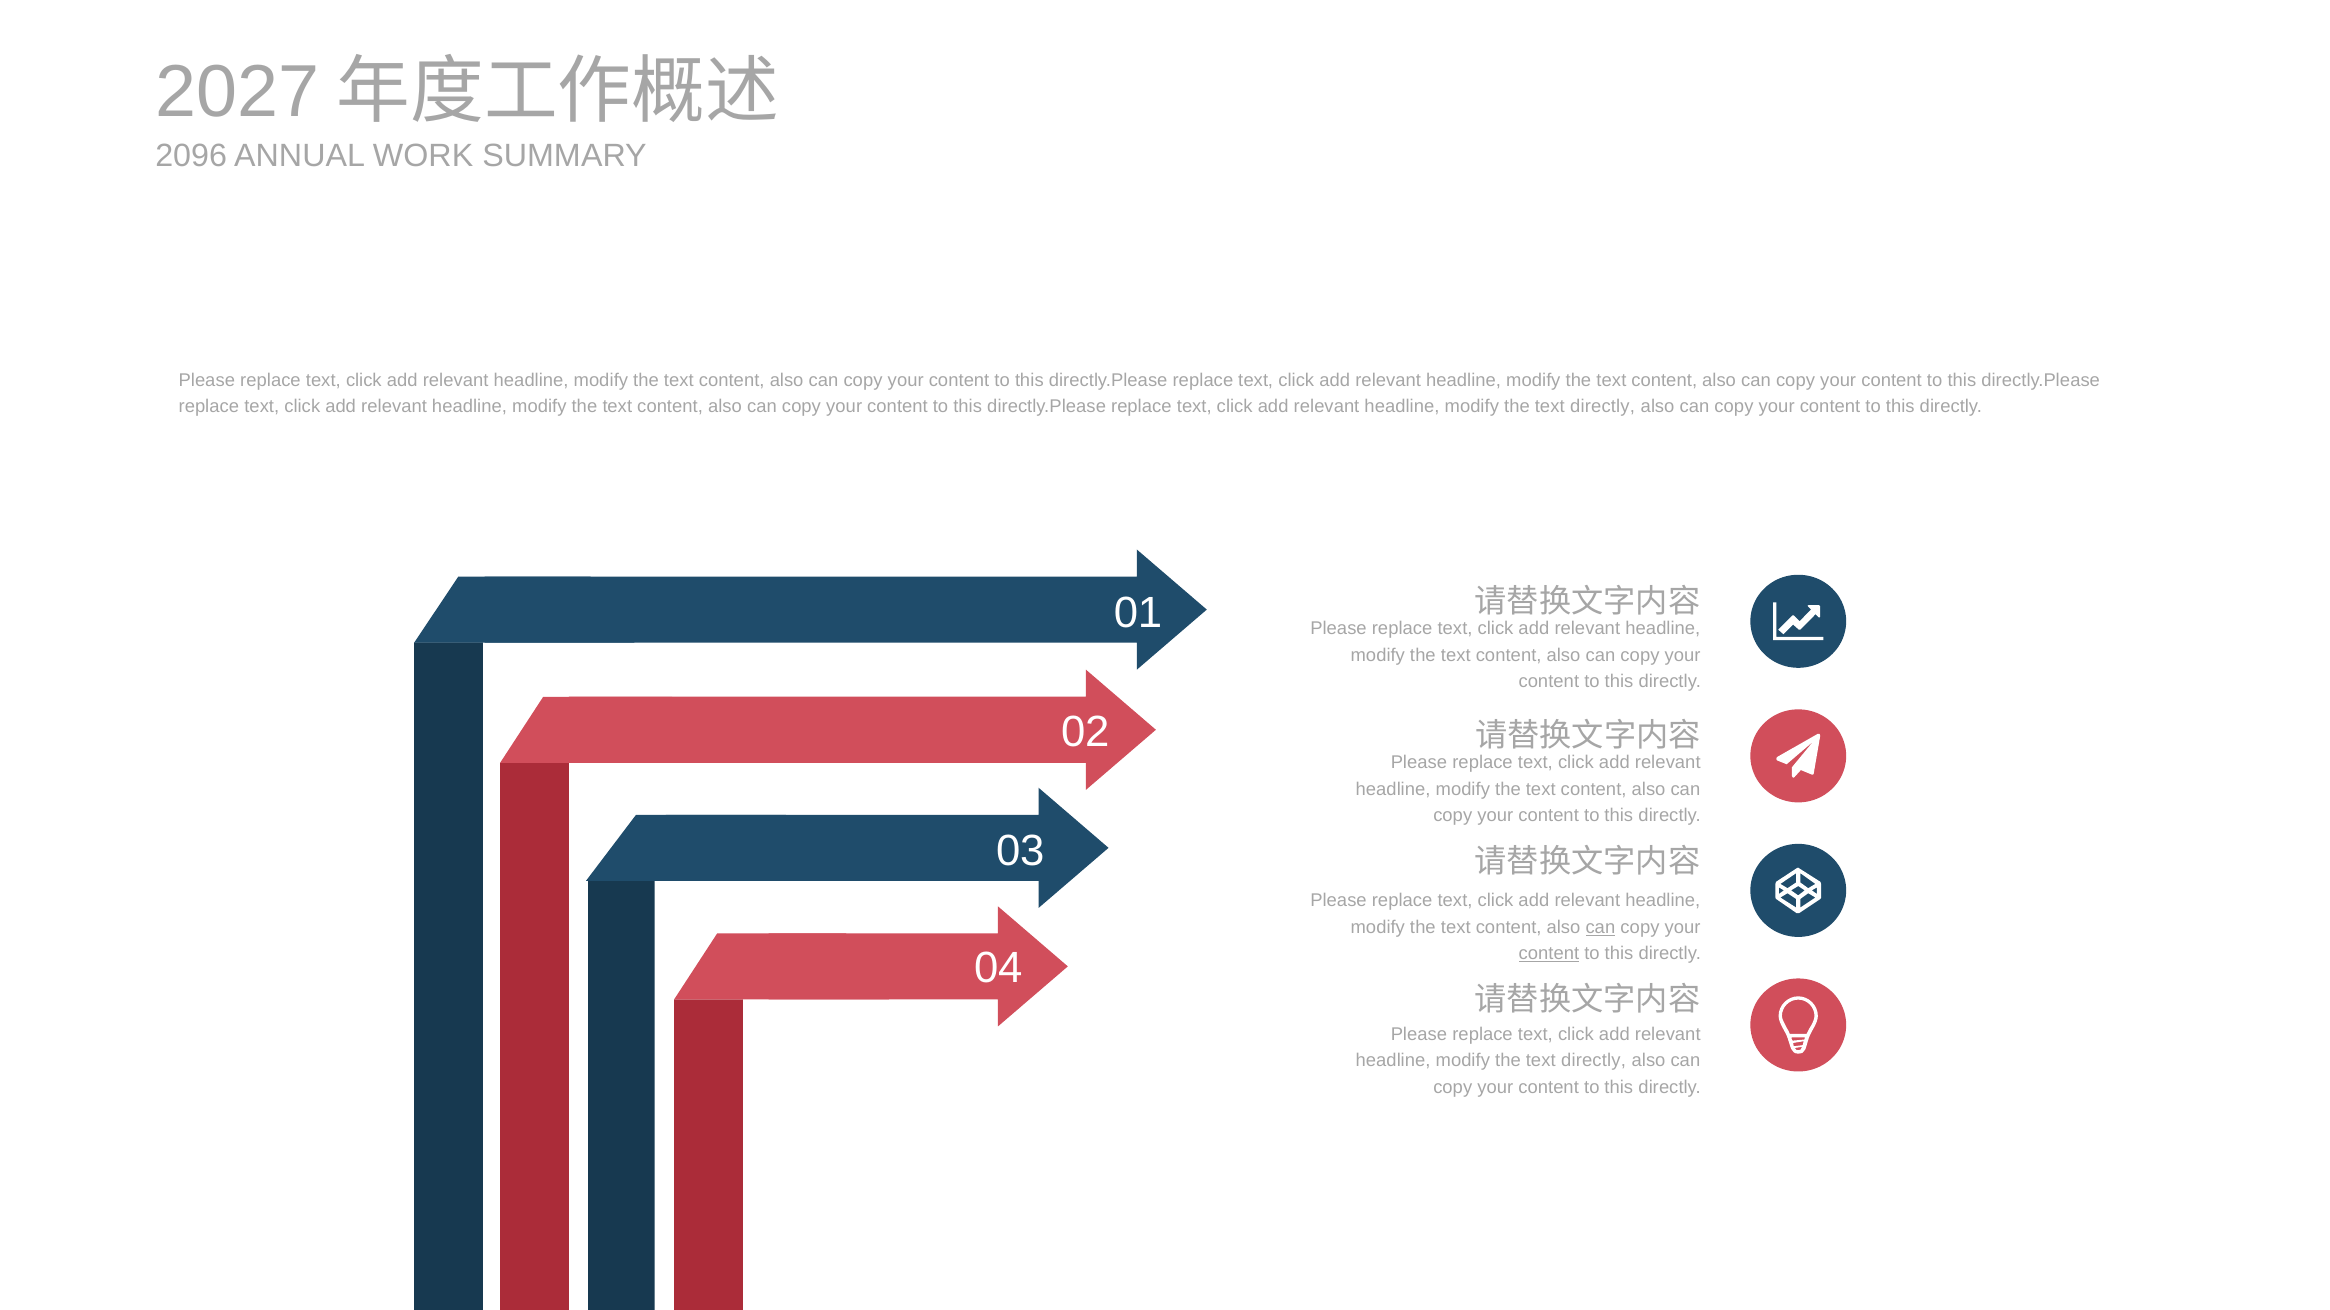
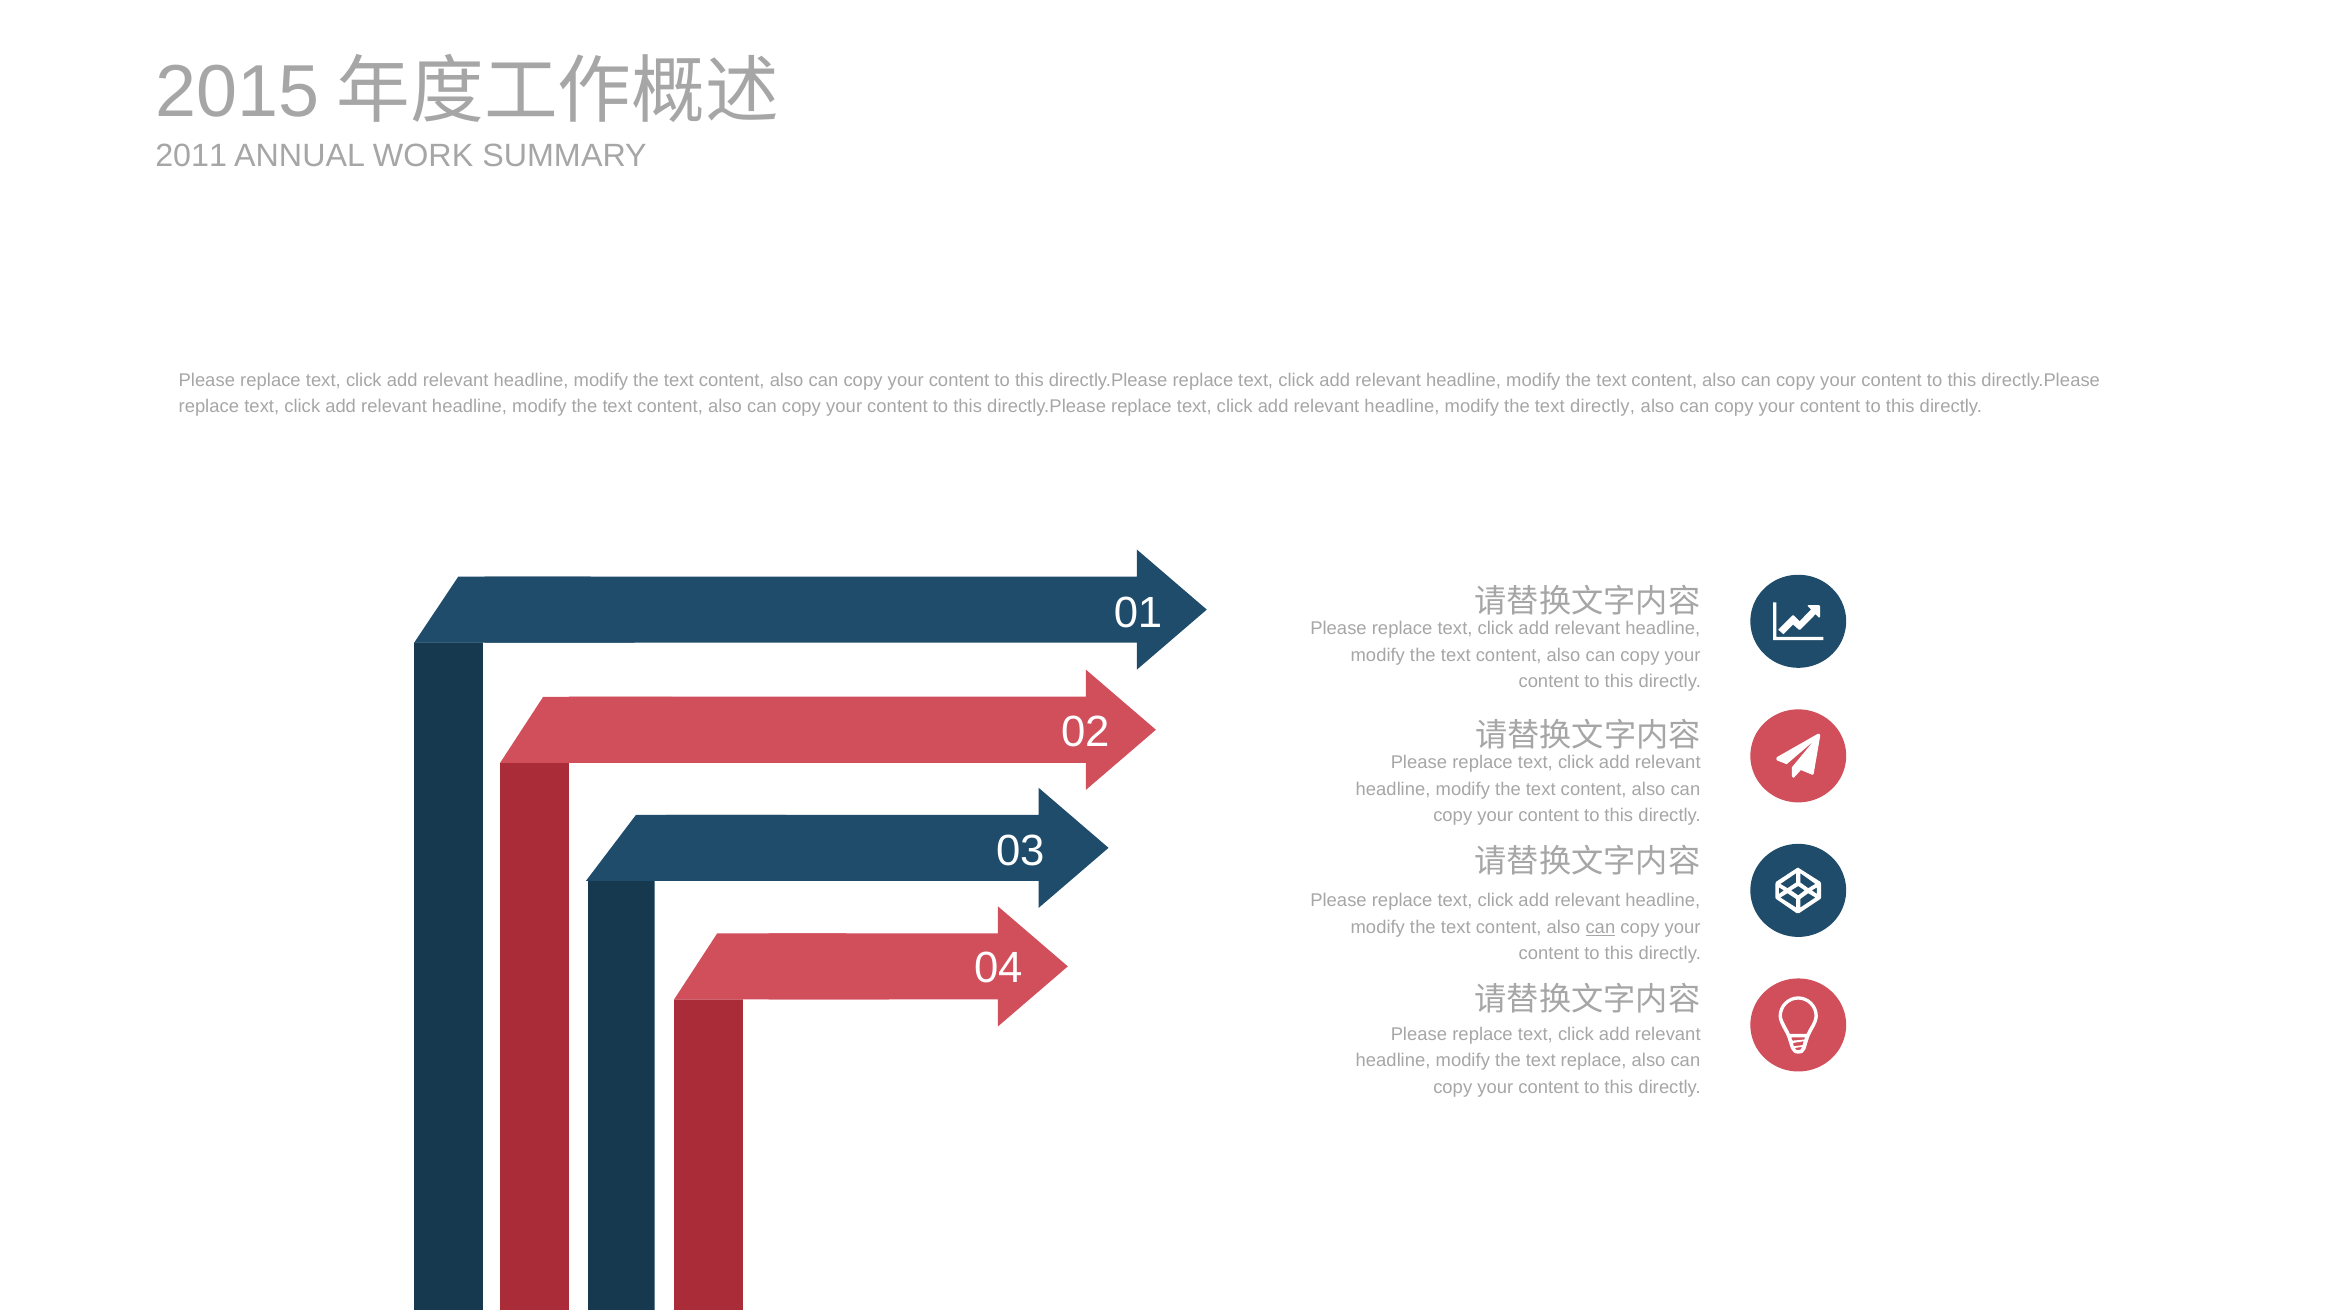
2027: 2027 -> 2015 (237, 92)
2096: 2096 -> 2011 (191, 156)
content underline: present -> none (1549, 954)
directly: directly -> replace (1594, 1061)
